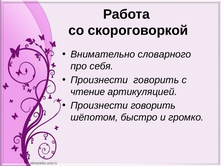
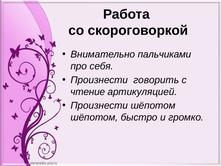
словарного: словарного -> пальчиками (165, 54)
говорить: говорить -> шёпотом (153, 105)
